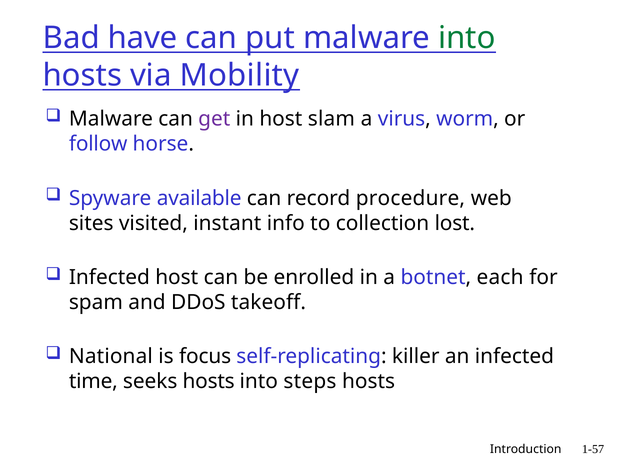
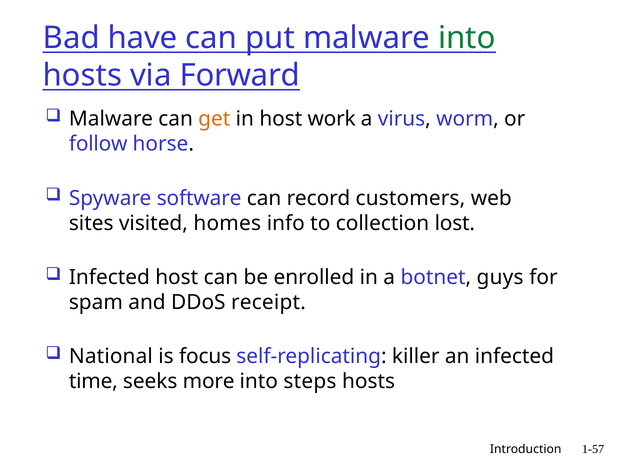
Mobility: Mobility -> Forward (240, 76)
get colour: purple -> orange (214, 119)
slam: slam -> work (332, 119)
available: available -> software (199, 198)
procedure: procedure -> customers (410, 198)
instant: instant -> homes (227, 223)
each: each -> guys (500, 277)
takeoff: takeoff -> receipt (268, 302)
seeks hosts: hosts -> more (209, 381)
